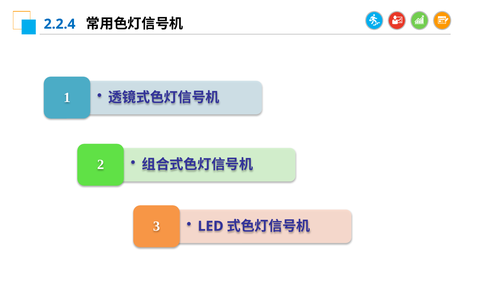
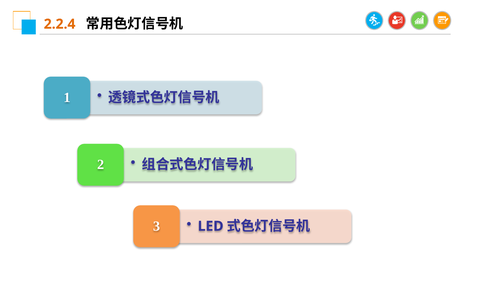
2.2.4 colour: blue -> orange (60, 24)
